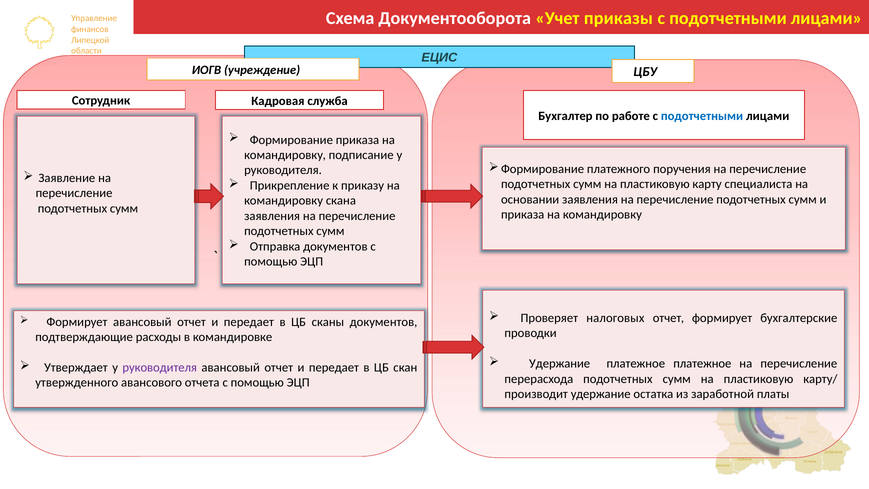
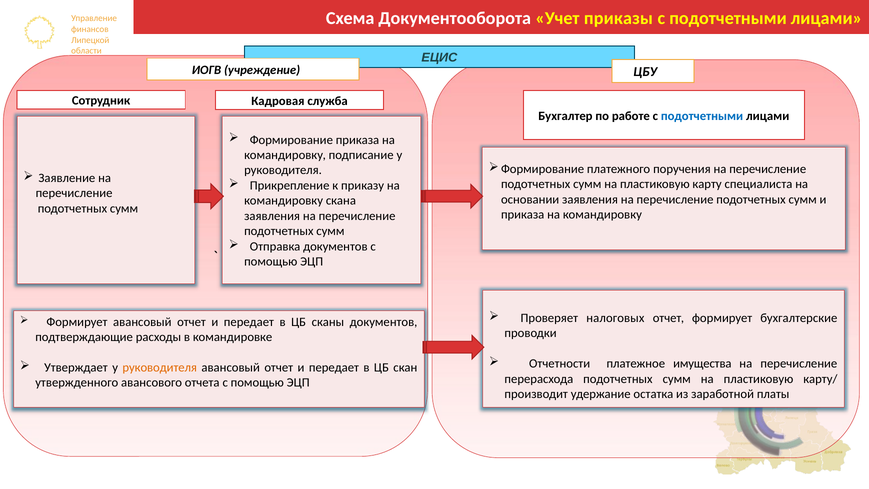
Удержание: Удержание -> Отчетности (560, 364)
платежное платежное: платежное -> имущества (702, 364)
руководителя colour: purple -> orange (160, 367)
